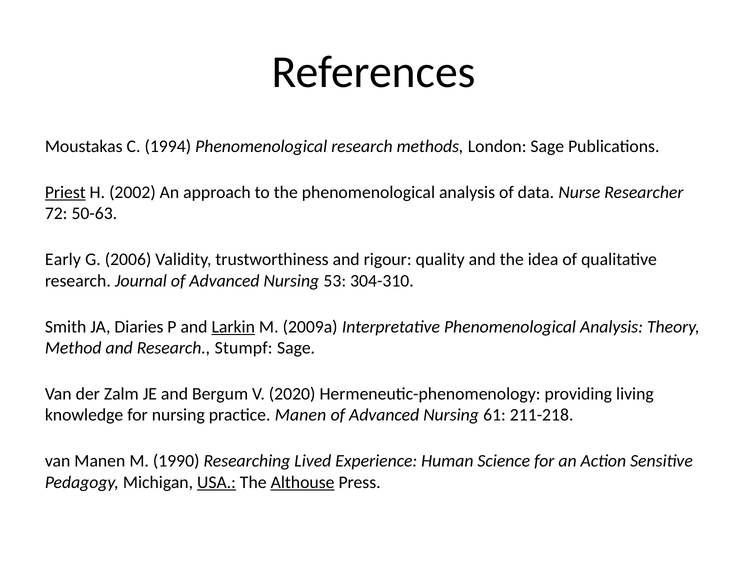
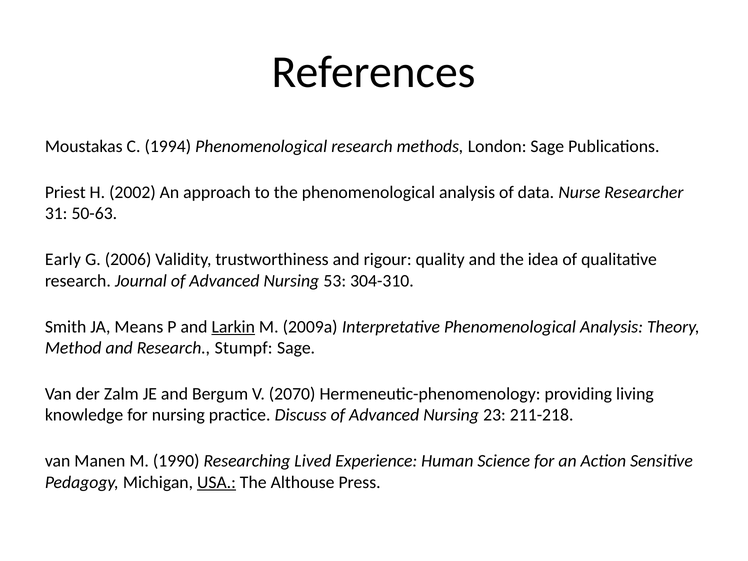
Priest underline: present -> none (65, 192)
72: 72 -> 31 (56, 214)
Diaries: Diaries -> Means (139, 327)
2020: 2020 -> 2070 (292, 394)
practice Manen: Manen -> Discuss (301, 415)
61: 61 -> 23 (495, 415)
Althouse underline: present -> none (303, 482)
